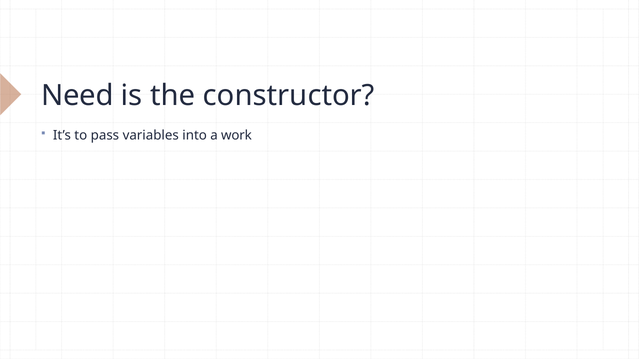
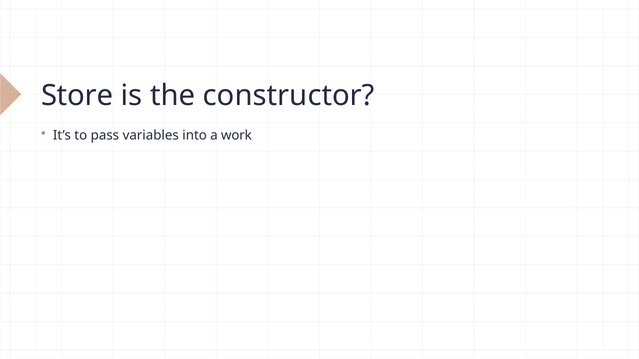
Need: Need -> Store (77, 96)
